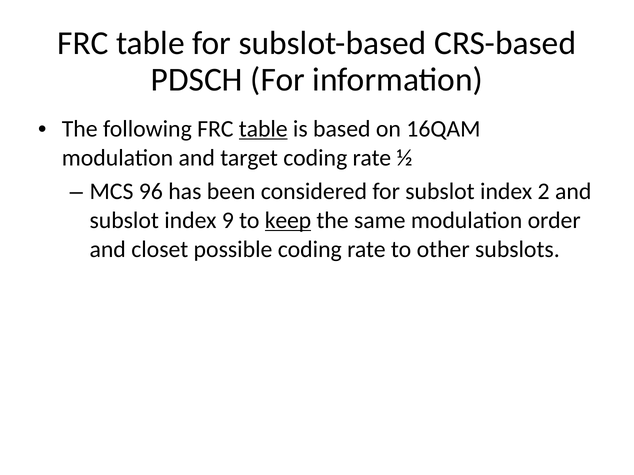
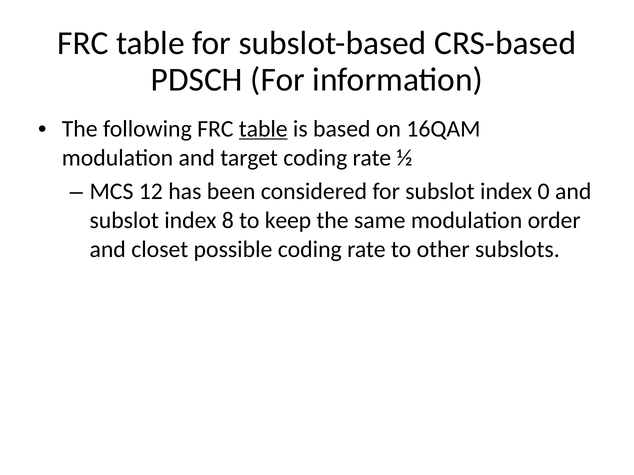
96: 96 -> 12 (151, 192)
2: 2 -> 0 (544, 192)
9: 9 -> 8 (228, 221)
keep underline: present -> none (288, 221)
